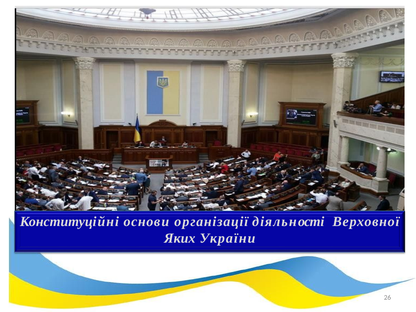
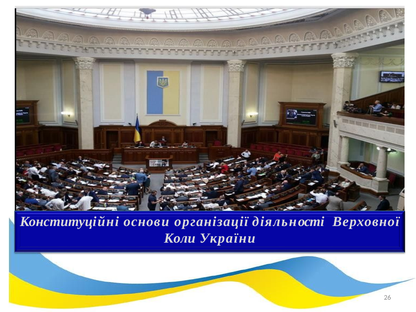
Яких: Яких -> Коли (180, 238)
